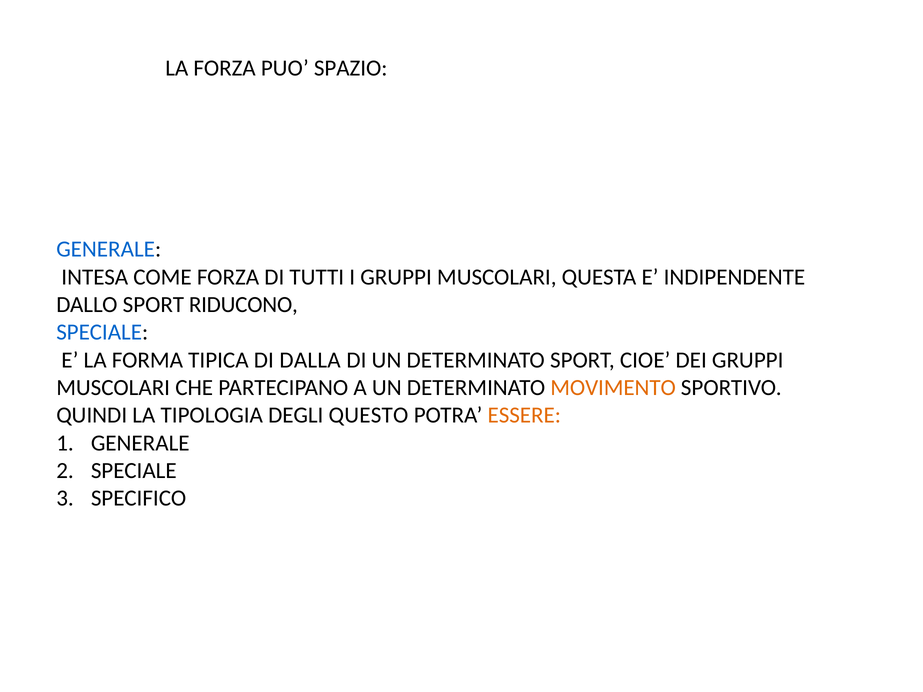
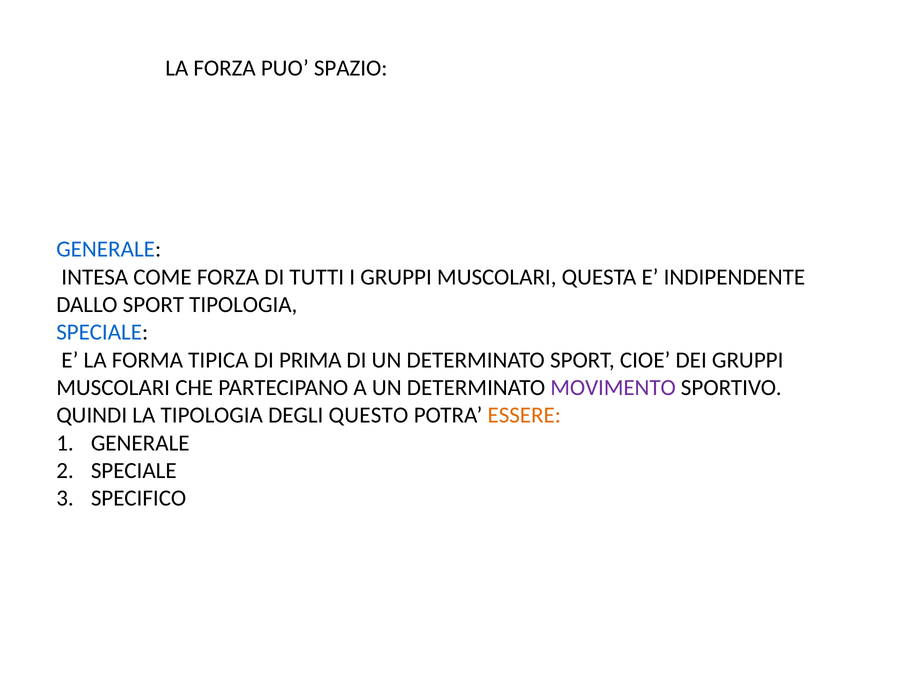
SPORT RIDUCONO: RIDUCONO -> TIPOLOGIA (243, 305)
DALLA: DALLA -> PRIMA (310, 360)
MOVIMENTO colour: orange -> purple (613, 388)
